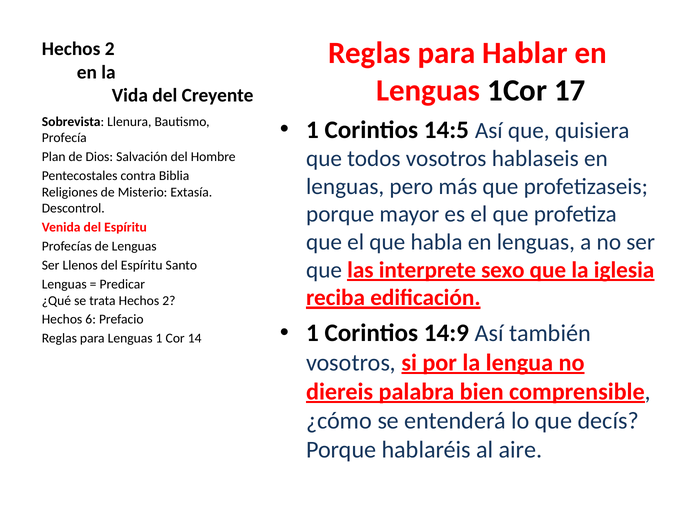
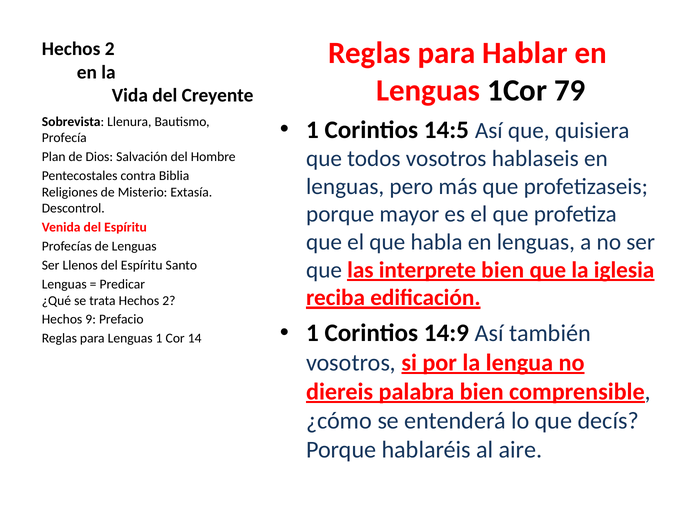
17: 17 -> 79 (570, 90)
interprete sexo: sexo -> bien (503, 270)
6: 6 -> 9 (91, 320)
